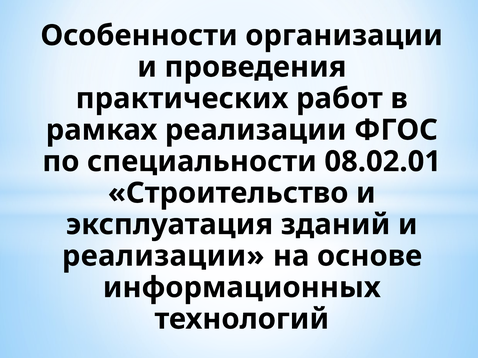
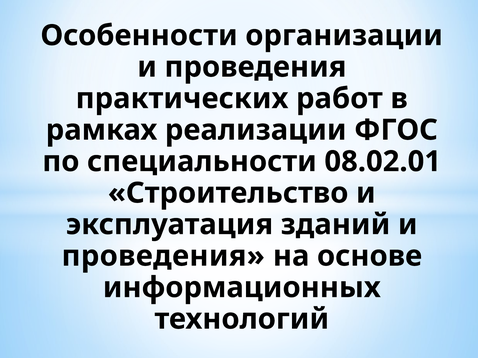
реализации: реализации -> проведения (163, 256)
